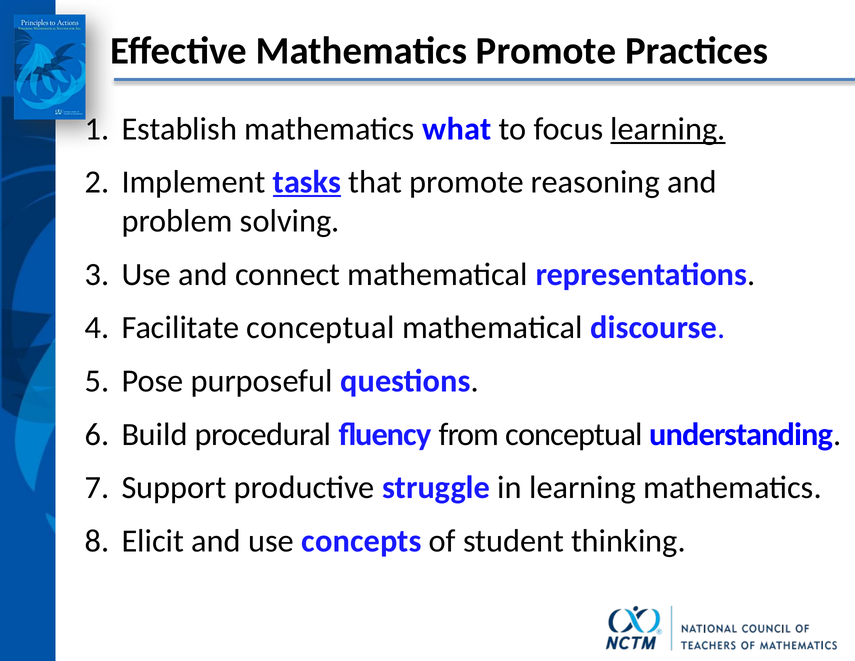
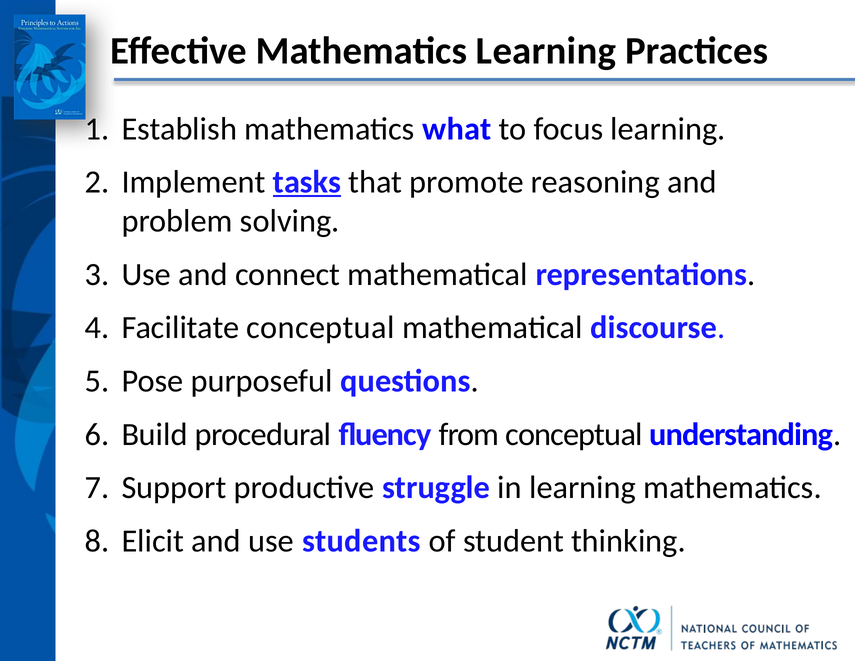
Mathematics Promote: Promote -> Learning (546, 51)
learning underline: present -> none (668, 129)
concepts: concepts -> students (361, 541)
